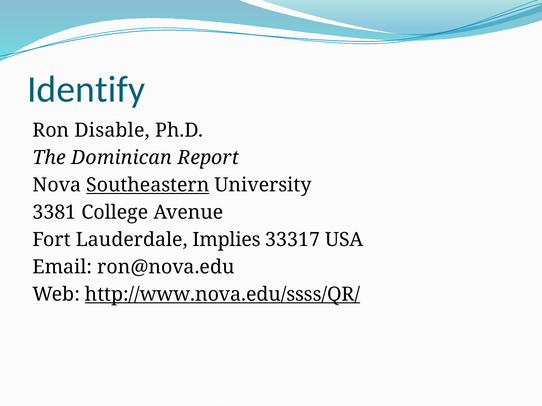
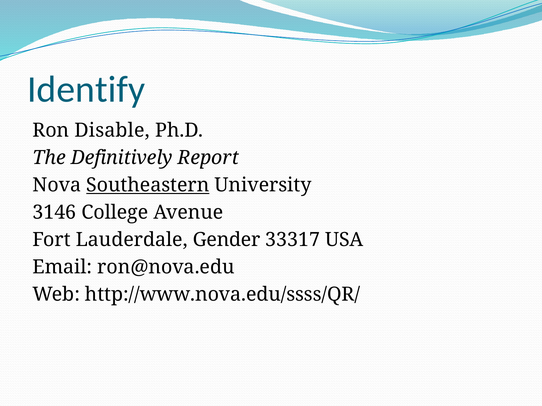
Dominican: Dominican -> Definitively (122, 158)
3381: 3381 -> 3146 (54, 213)
Implies: Implies -> Gender (227, 240)
http://www.nova.edu/ssss/QR/ underline: present -> none (223, 295)
